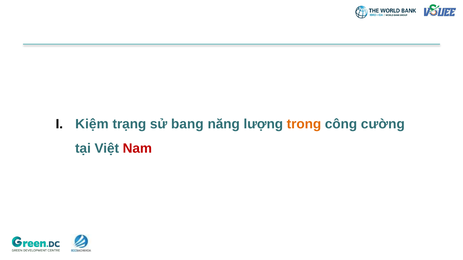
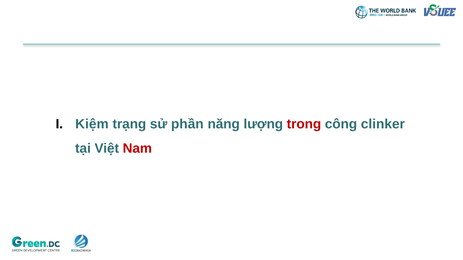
bang: bang -> phần (187, 124)
trong colour: orange -> red (304, 124)
cường: cường -> clinker (383, 124)
